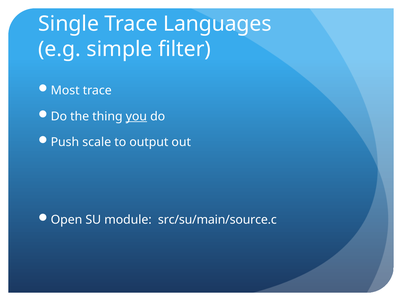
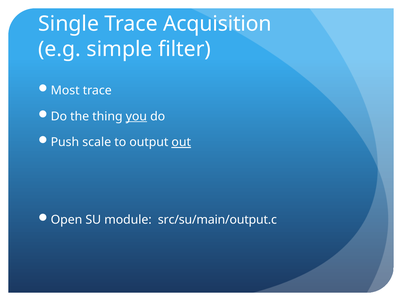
Languages: Languages -> Acquisition (217, 24)
out underline: none -> present (181, 142)
src/su/main/source.c: src/su/main/source.c -> src/su/main/output.c (217, 220)
